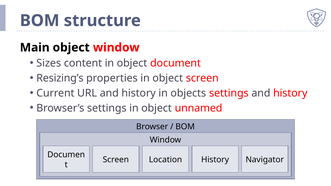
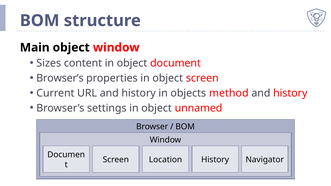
Resizing’s: Resizing’s -> Browser’s (60, 78)
objects settings: settings -> method (229, 93)
